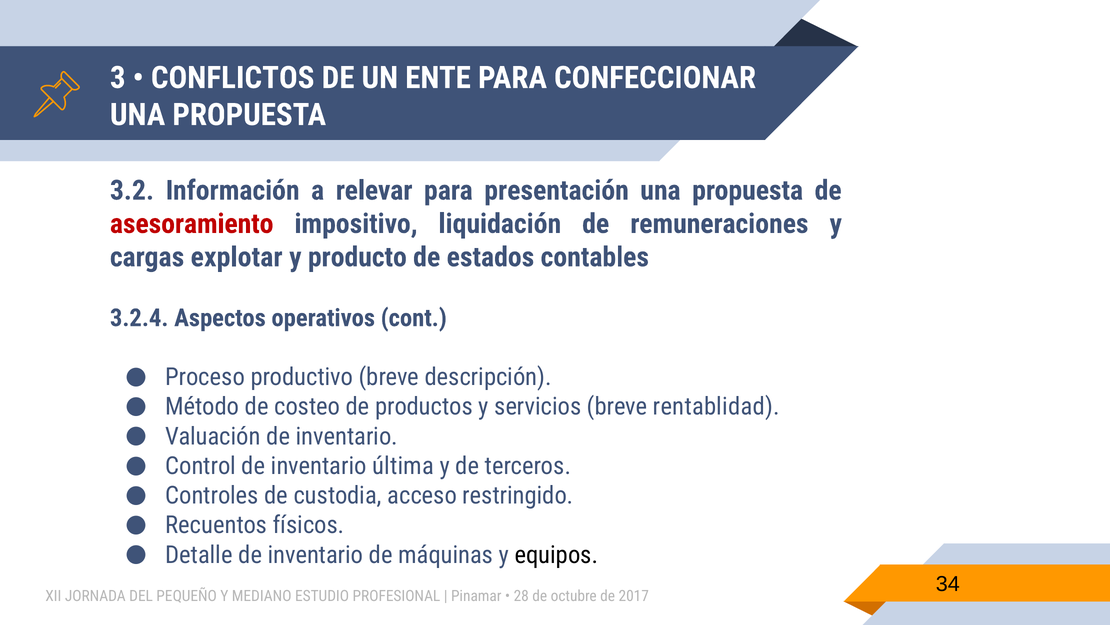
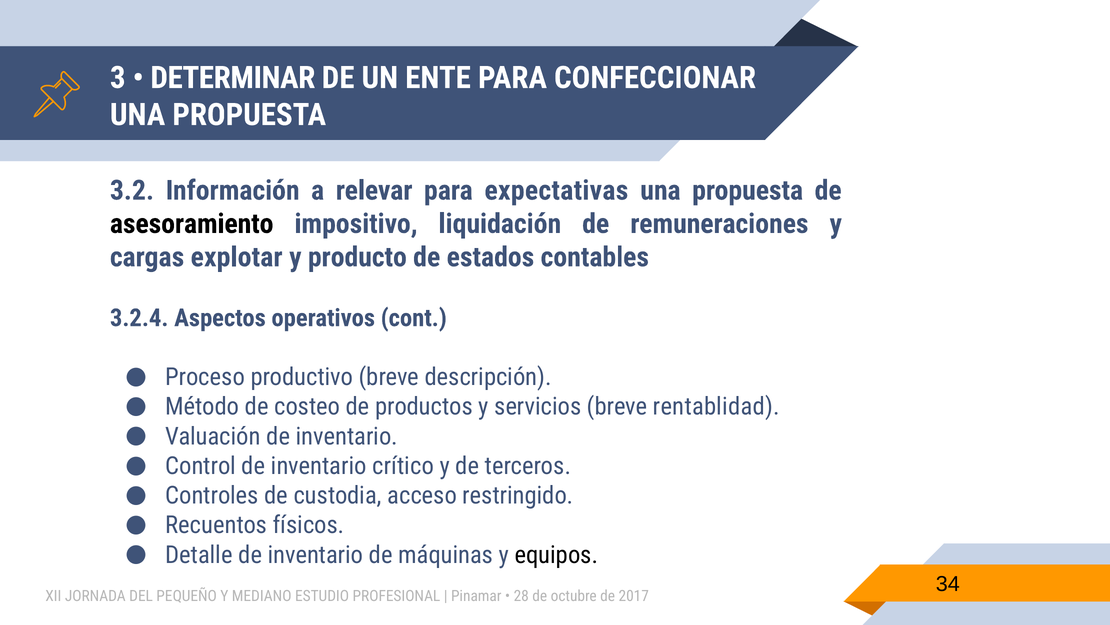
CONFLICTOS: CONFLICTOS -> DETERMINAR (233, 78)
presentación: presentación -> expectativas (556, 190)
asesoramiento colour: red -> black (192, 224)
última: última -> crítico (403, 466)
